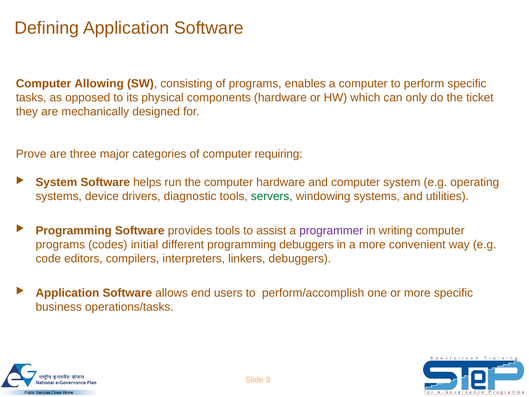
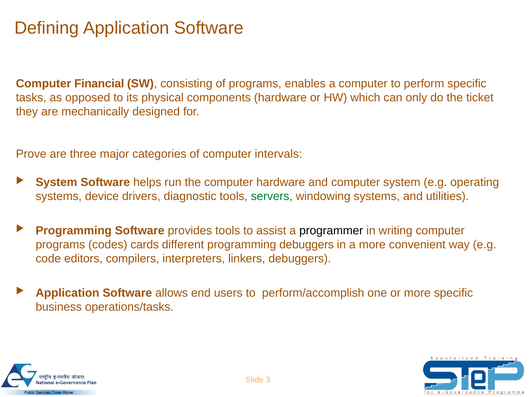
Allowing: Allowing -> Financial (99, 83)
requiring: requiring -> intervals (278, 154)
programmer colour: purple -> black (331, 230)
initial: initial -> cards (145, 244)
